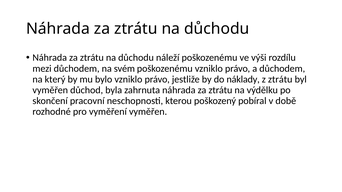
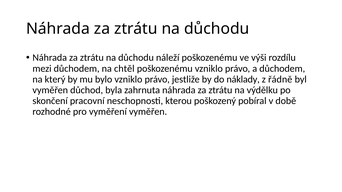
svém: svém -> chtěl (124, 69)
z ztrátu: ztrátu -> řádně (280, 79)
